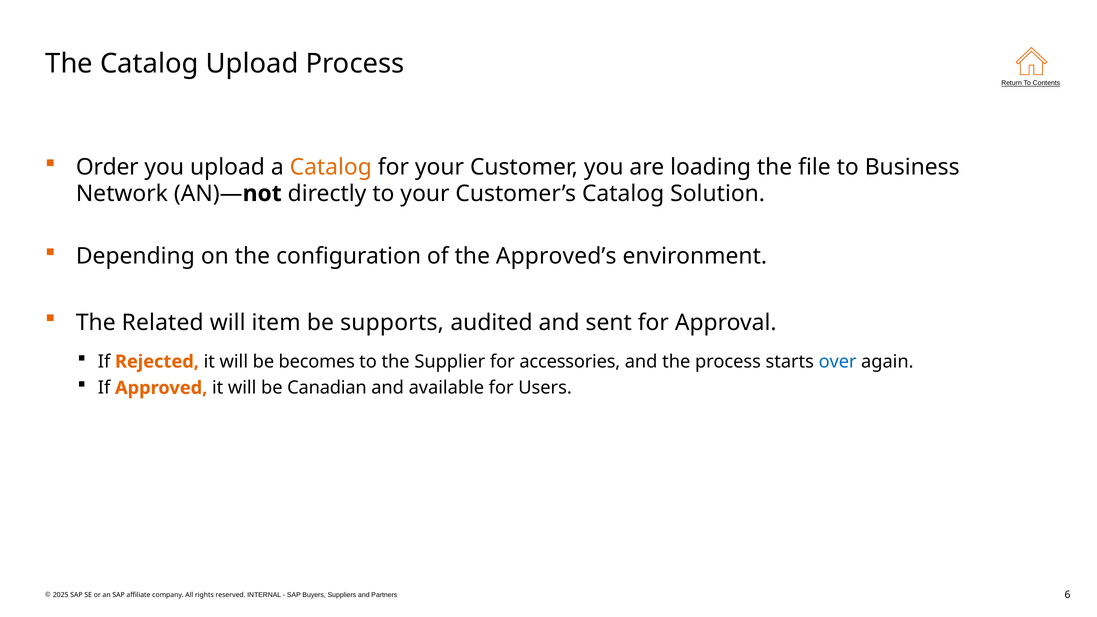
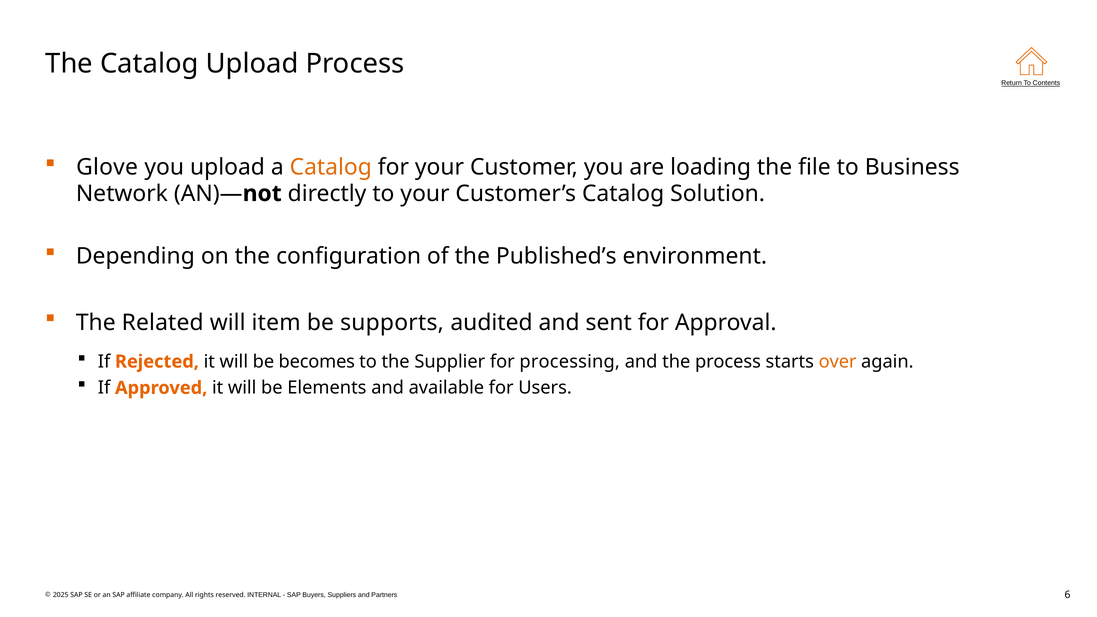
Order: Order -> Glove (107, 167)
Approved’s: Approved’s -> Published’s (556, 256)
accessories: accessories -> processing (570, 362)
over colour: blue -> orange (838, 362)
Canadian: Canadian -> Elements (327, 388)
